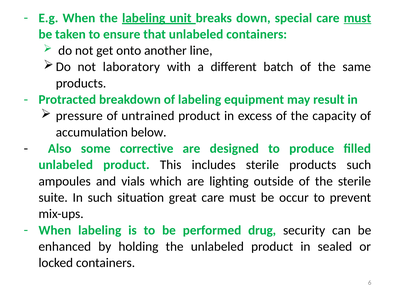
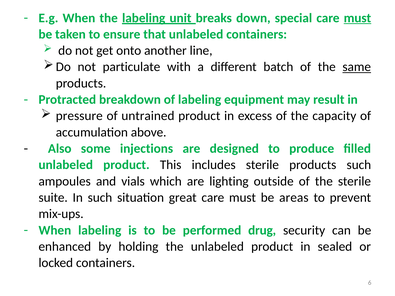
laboratory: laboratory -> particulate (131, 67)
same underline: none -> present (357, 67)
below: below -> above (149, 132)
corrective: corrective -> injections (147, 149)
occur: occur -> areas (294, 198)
